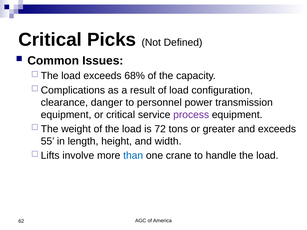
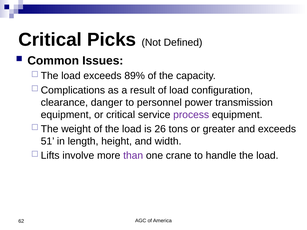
68%: 68% -> 89% (135, 76)
72: 72 -> 26 (160, 129)
55: 55 -> 51 (48, 141)
than colour: blue -> purple (133, 156)
